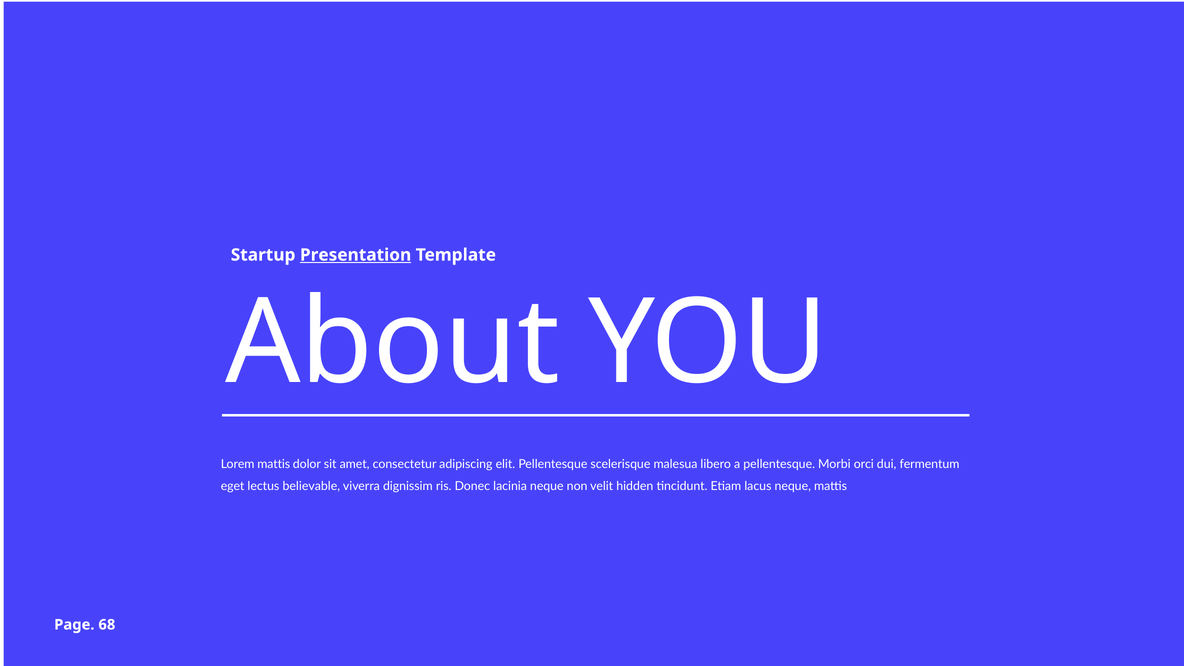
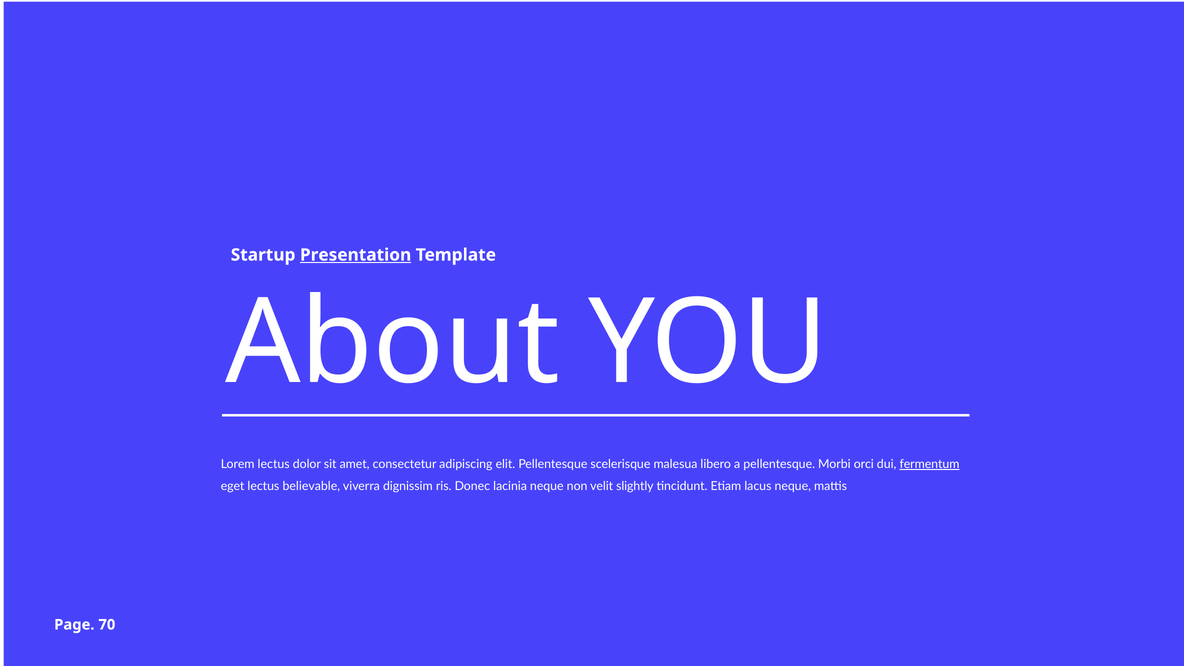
Lorem mattis: mattis -> lectus (274, 464)
fermentum underline: none -> present (929, 464)
hidden: hidden -> slightly (635, 486)
68: 68 -> 70 (107, 625)
